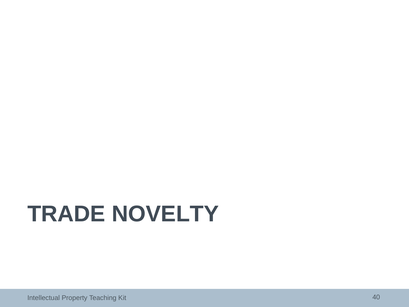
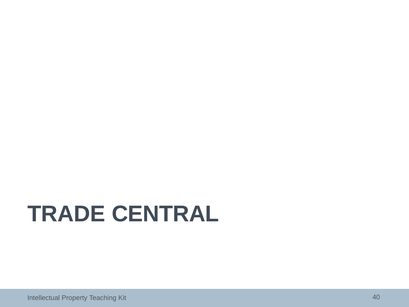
NOVELTY: NOVELTY -> CENTRAL (165, 214)
